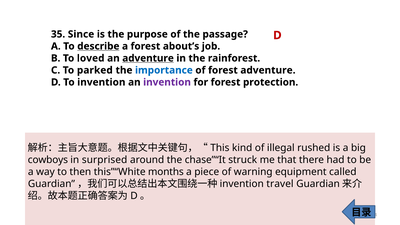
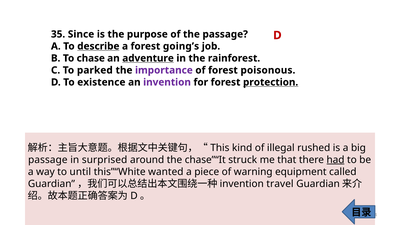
about’s: about’s -> going’s (181, 46)
loved: loved -> chase (91, 58)
importance colour: blue -> purple (164, 70)
forest adventure: adventure -> poisonous (268, 70)
To invention: invention -> existence (101, 82)
protection underline: none -> present (271, 82)
cowboys: cowboys -> passage (48, 160)
had underline: none -> present (335, 160)
then: then -> until (80, 172)
months: months -> wanted (166, 172)
